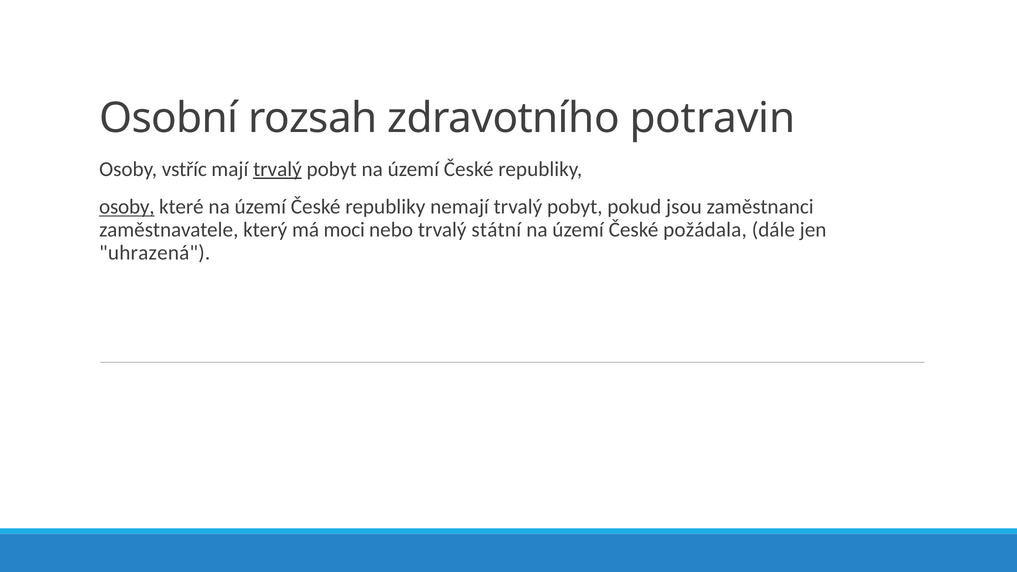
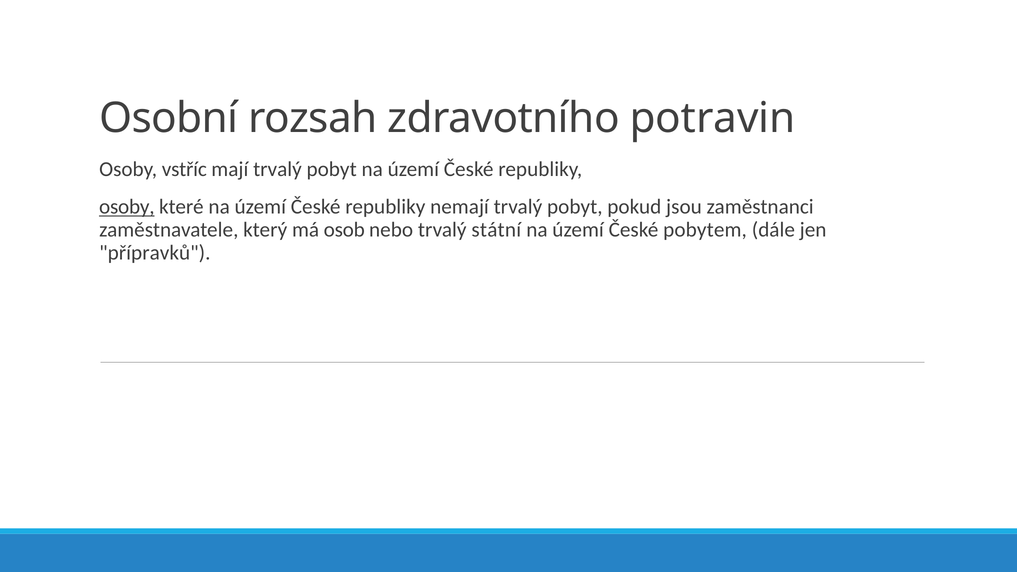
trvalý underline: present -> none (277, 169)
moci: moci -> osob (344, 230)
požádala: požádala -> pobytem (705, 230)
uhrazená: uhrazená -> přípravků (155, 253)
